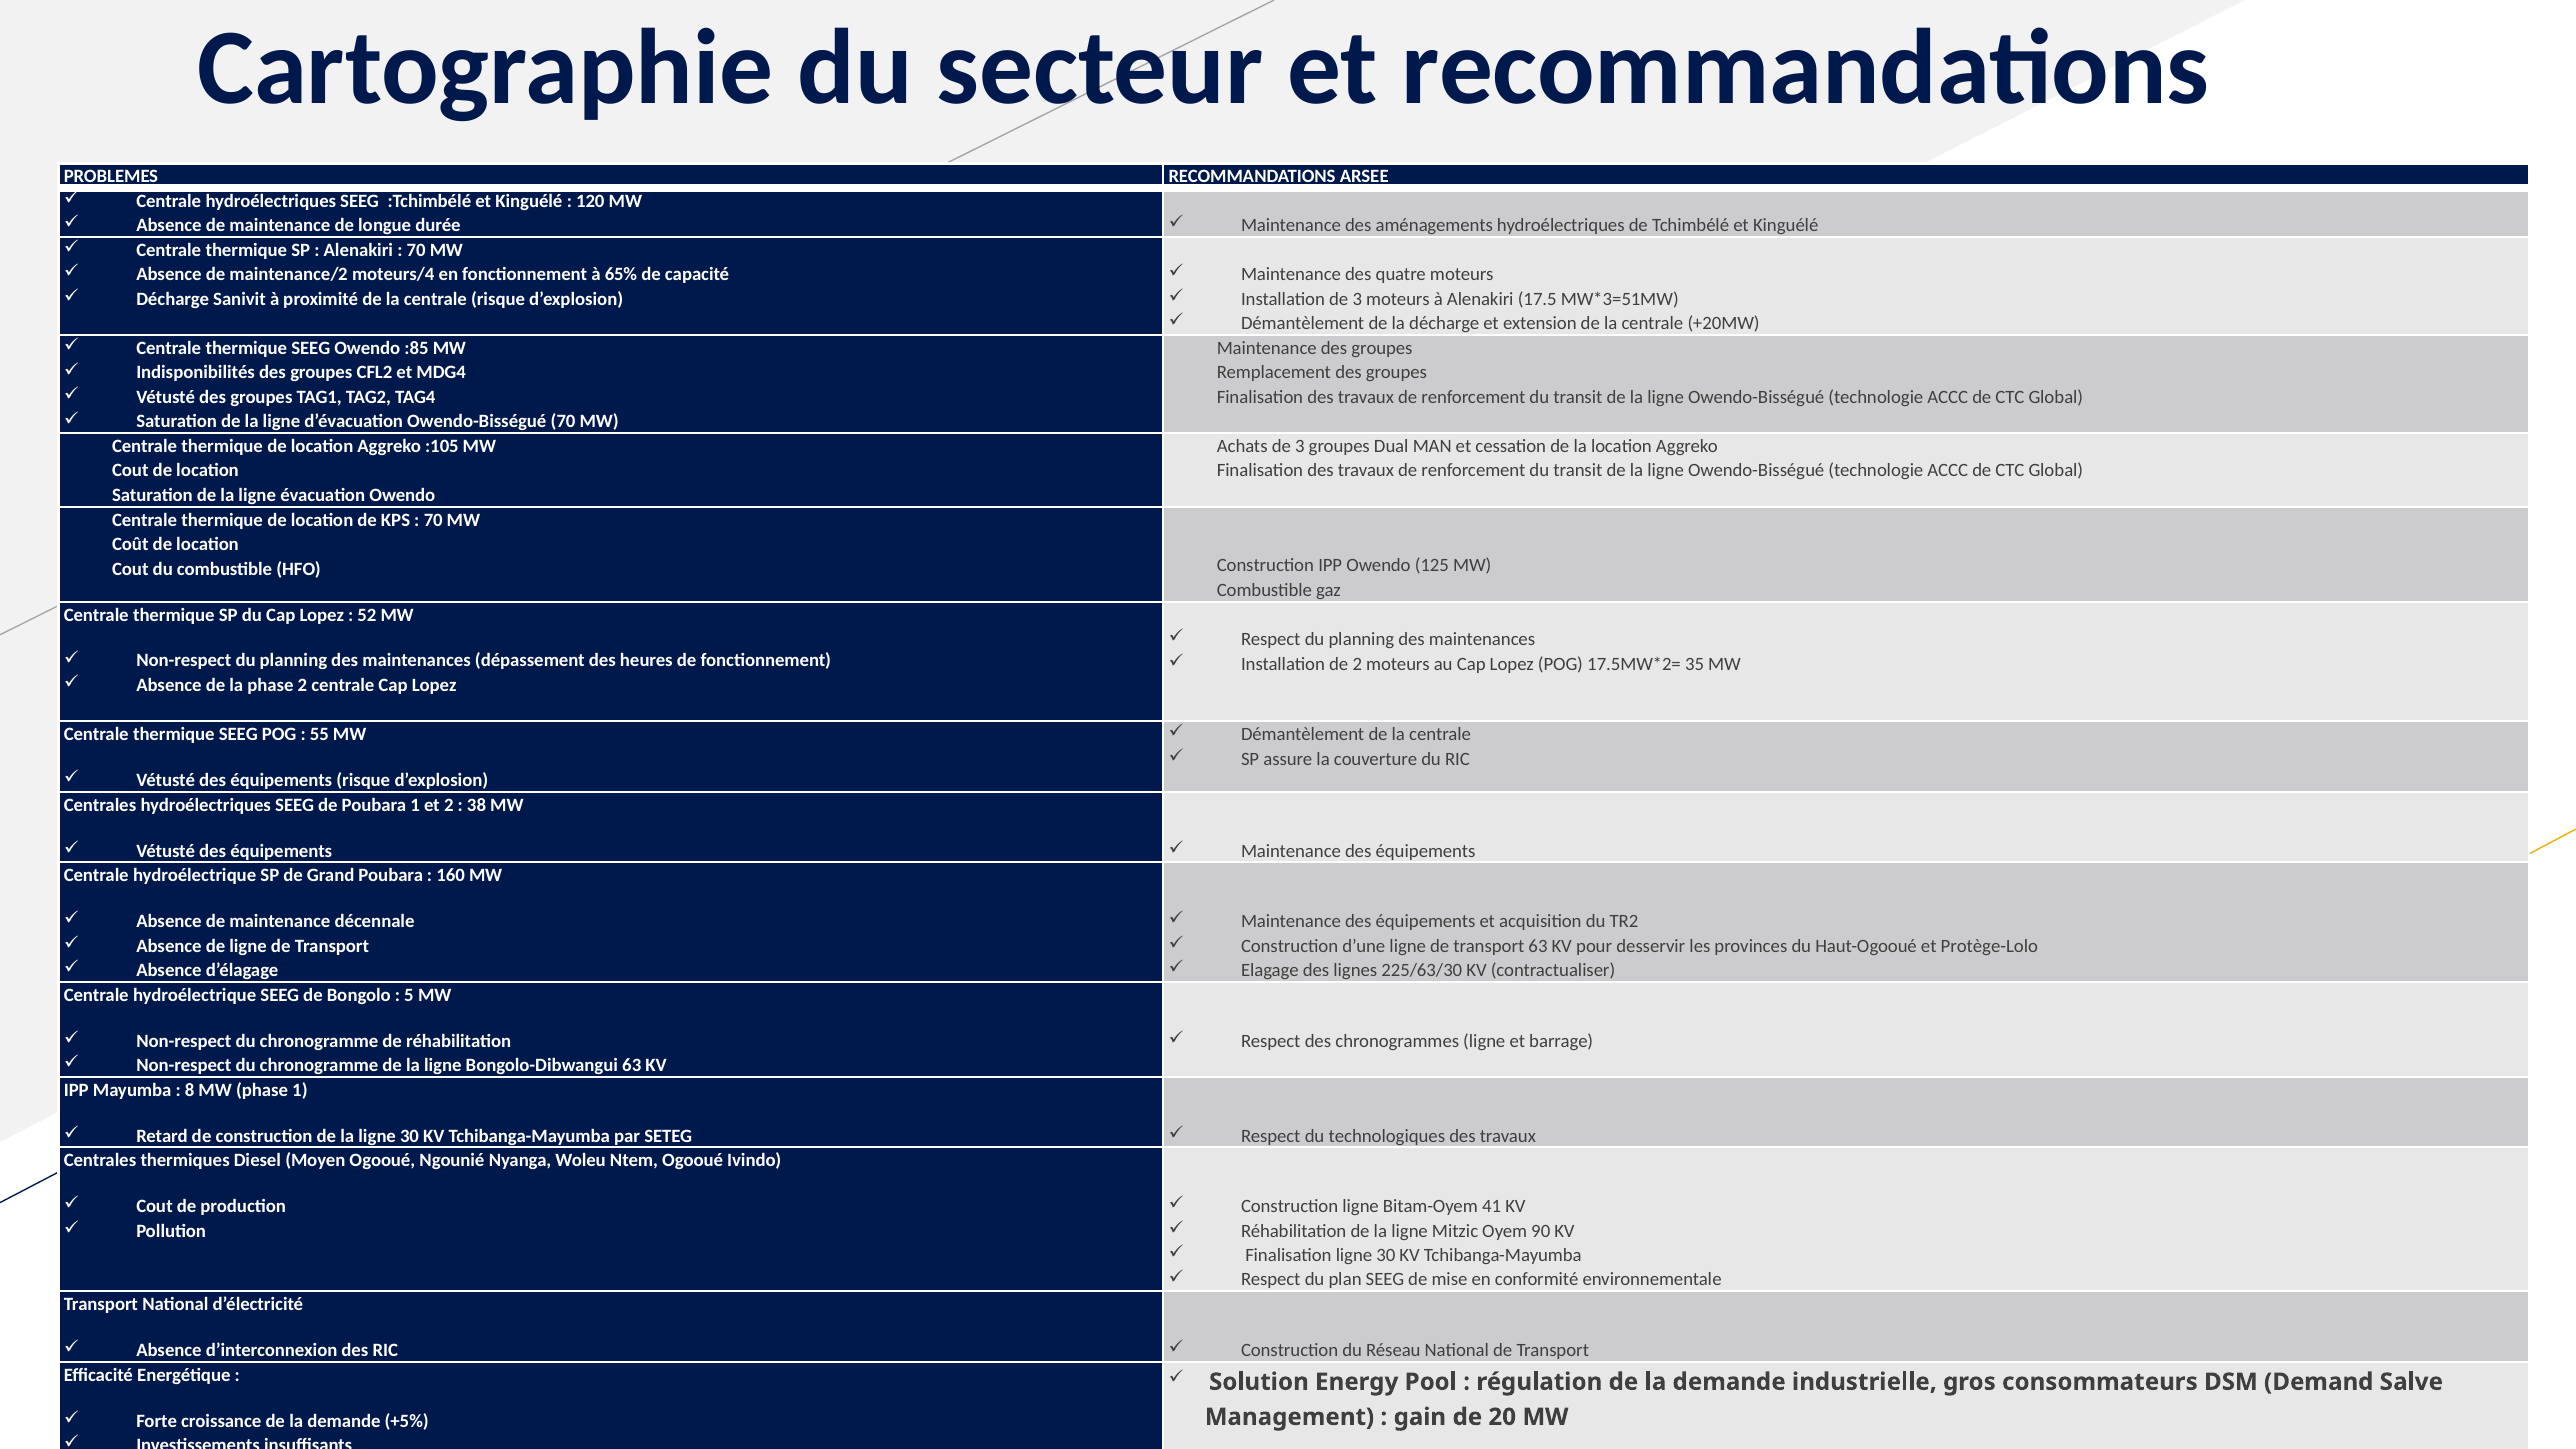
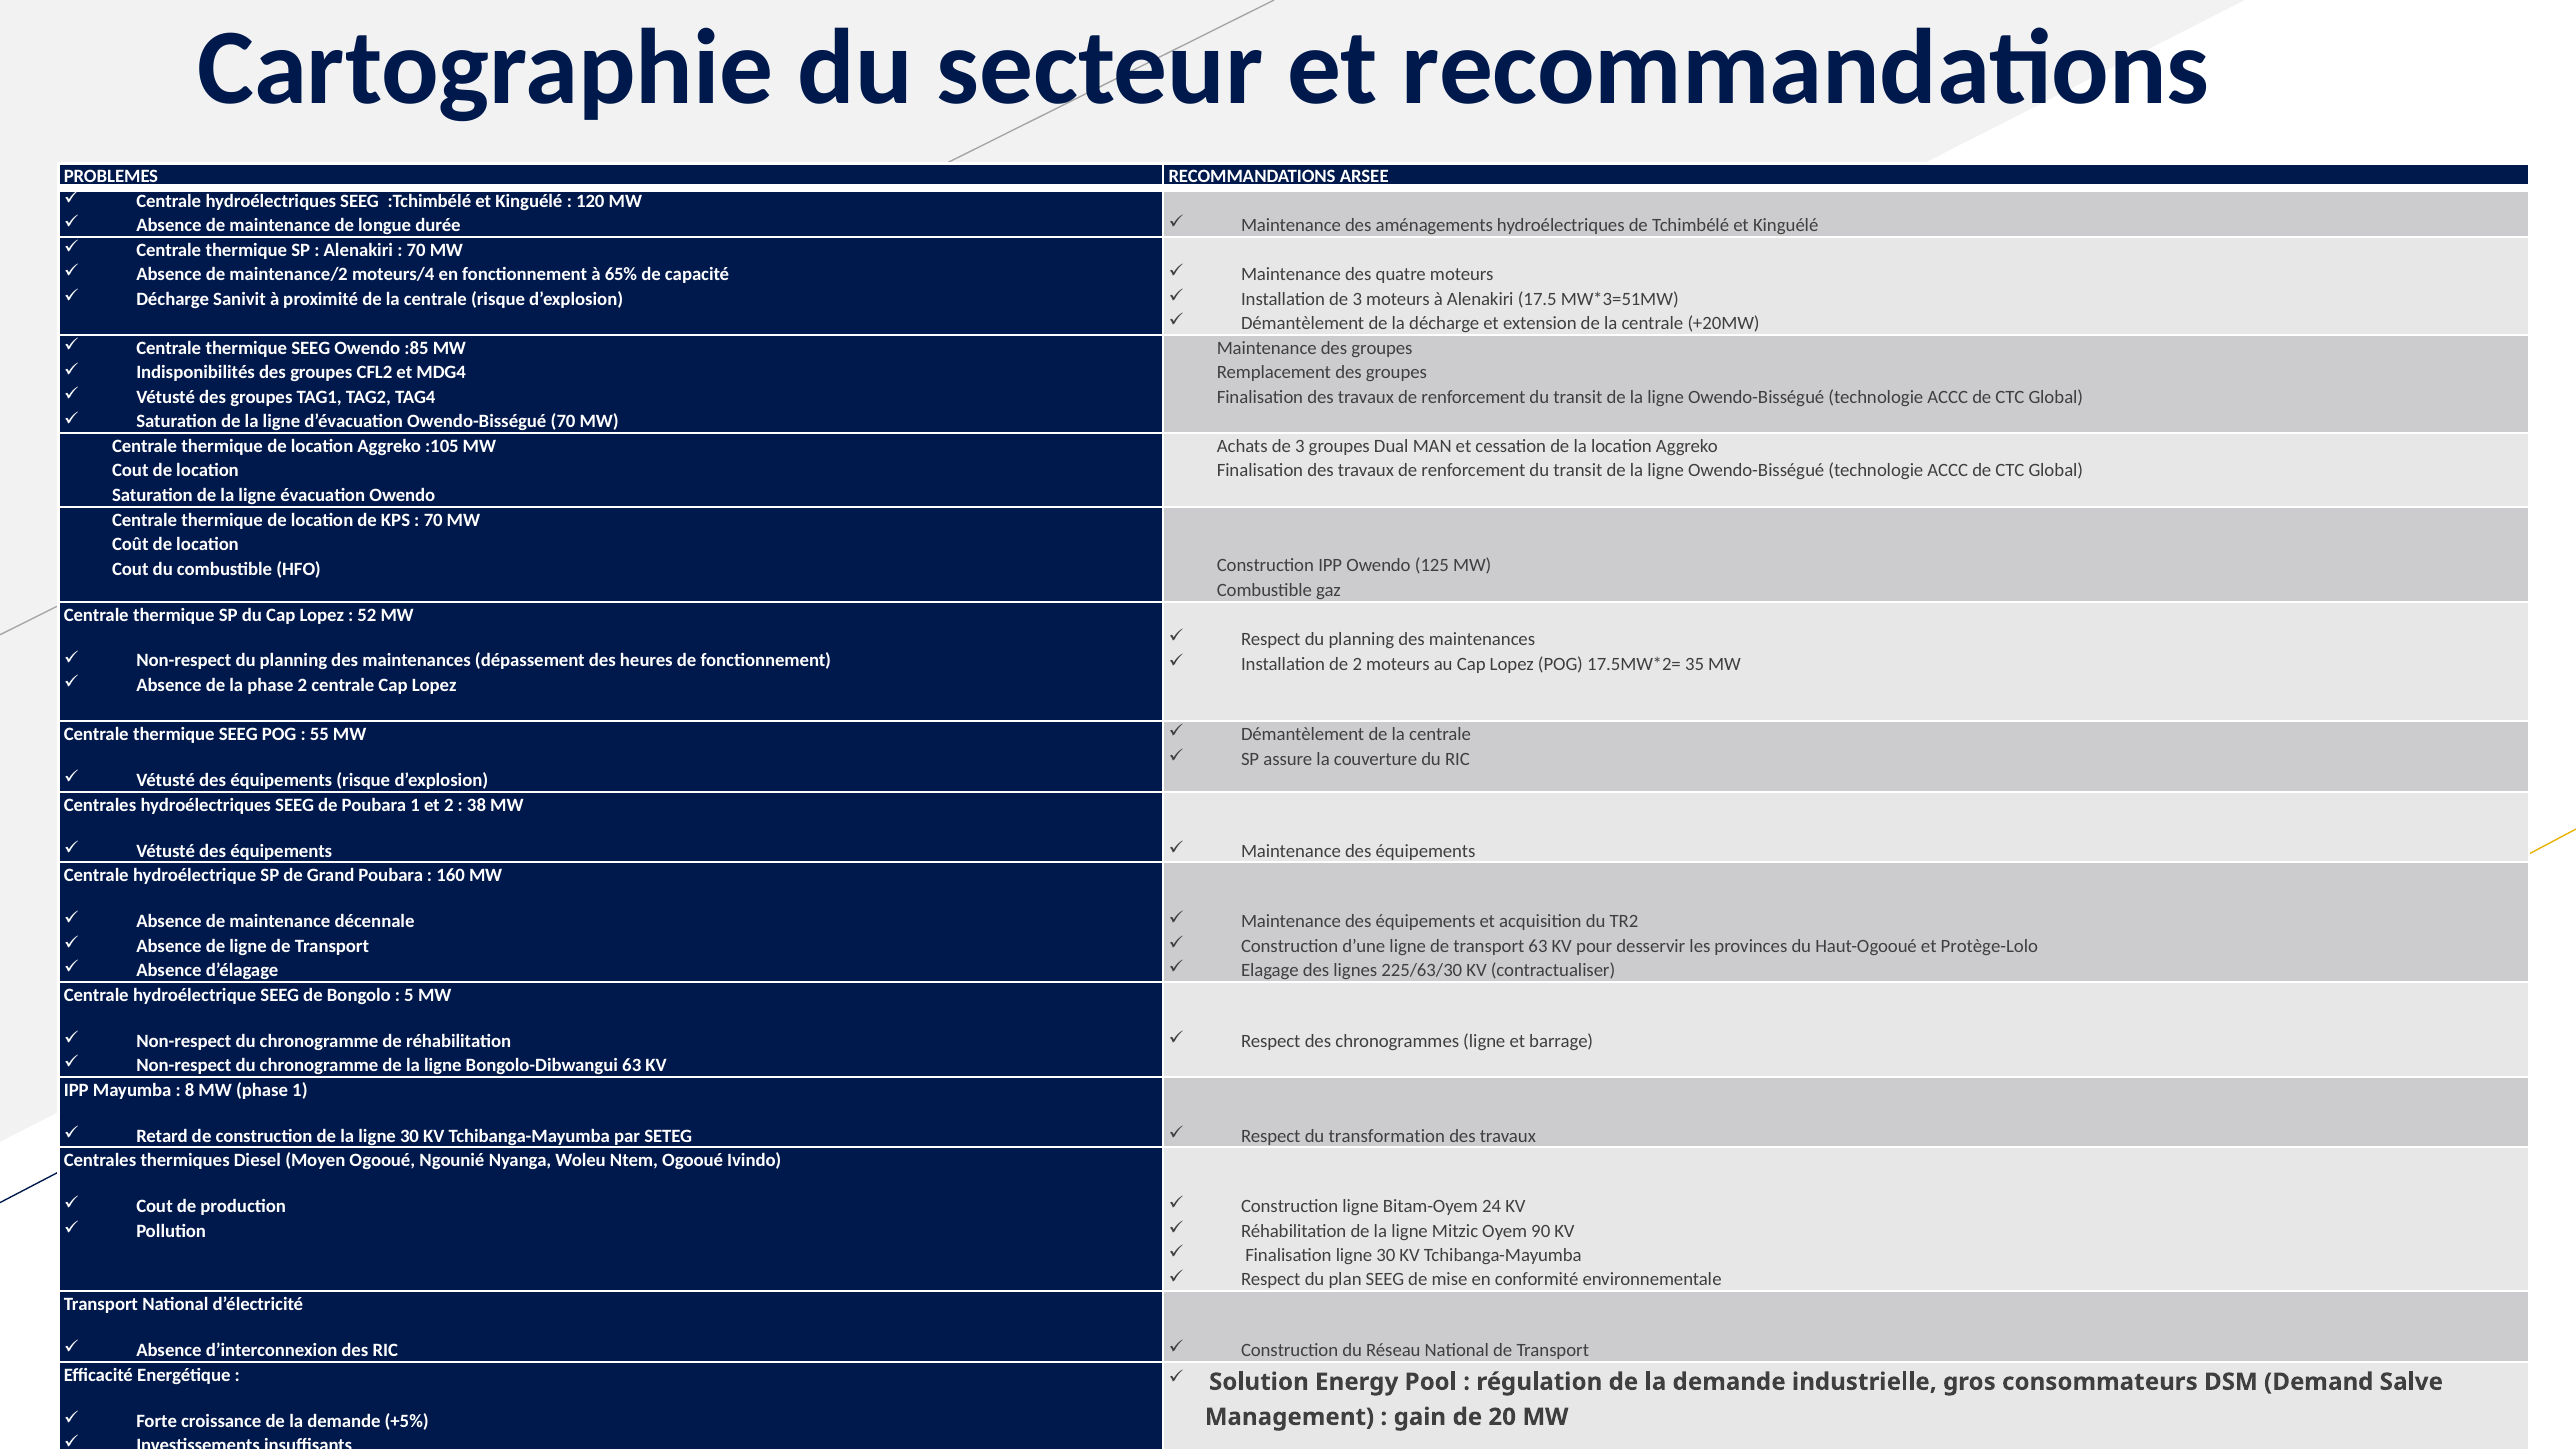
du technologiques: technologiques -> transformation (1387, 1136)
41: 41 -> 24 (1492, 1206)
